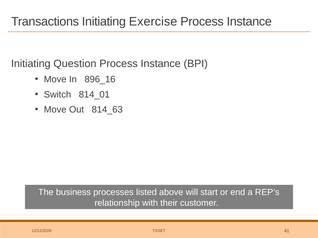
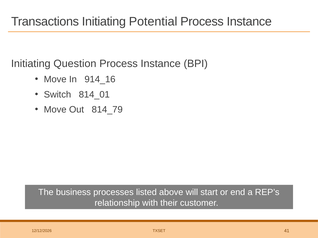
Exercise: Exercise -> Potential (153, 22)
896_16: 896_16 -> 914_16 (100, 80)
814_63: 814_63 -> 814_79 (107, 110)
